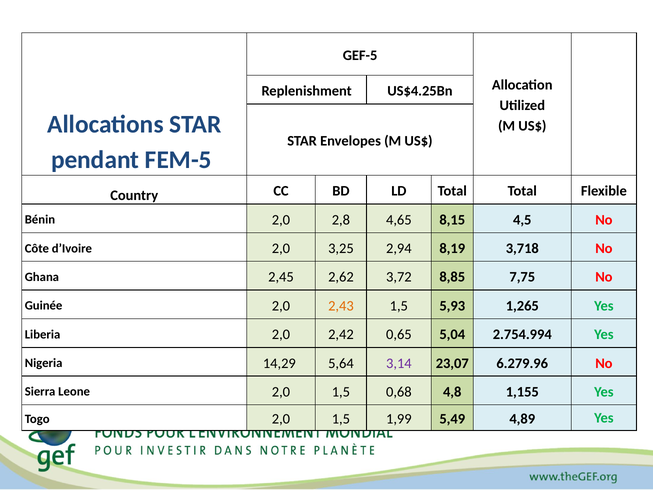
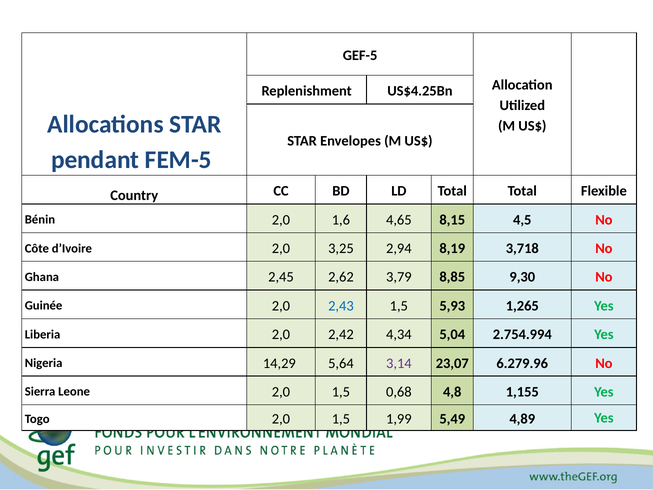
2,8: 2,8 -> 1,6 (341, 220)
3,72: 3,72 -> 3,79 (399, 277)
7,75: 7,75 -> 9,30 (522, 277)
2,43 colour: orange -> blue (341, 306)
0,65: 0,65 -> 4,34 (399, 334)
